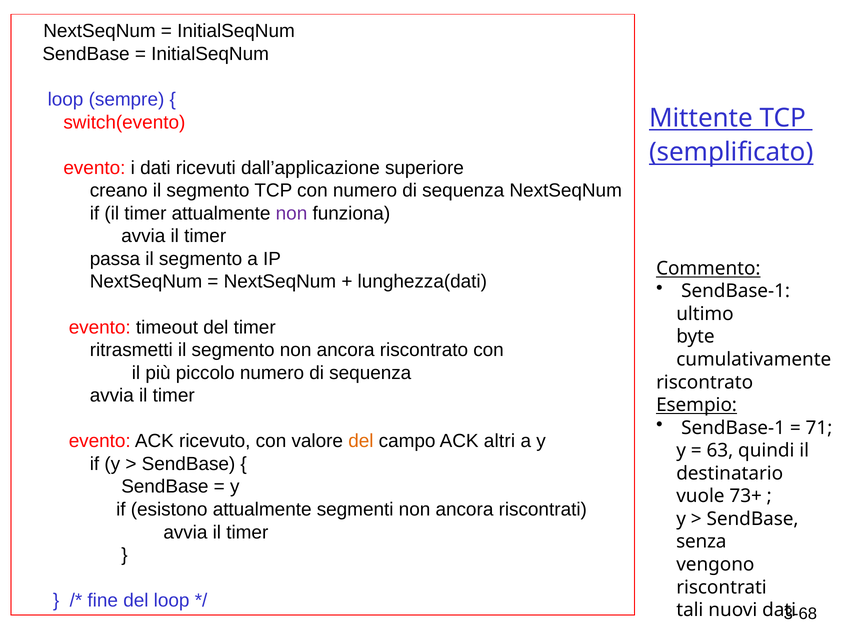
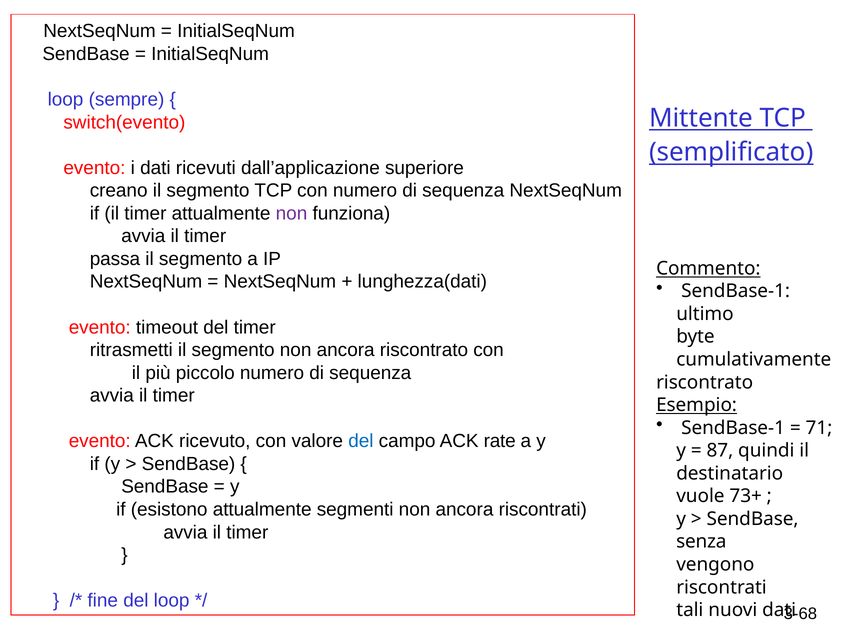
del colour: orange -> blue (361, 441)
altri: altri -> rate (500, 441)
63: 63 -> 87 (720, 450)
